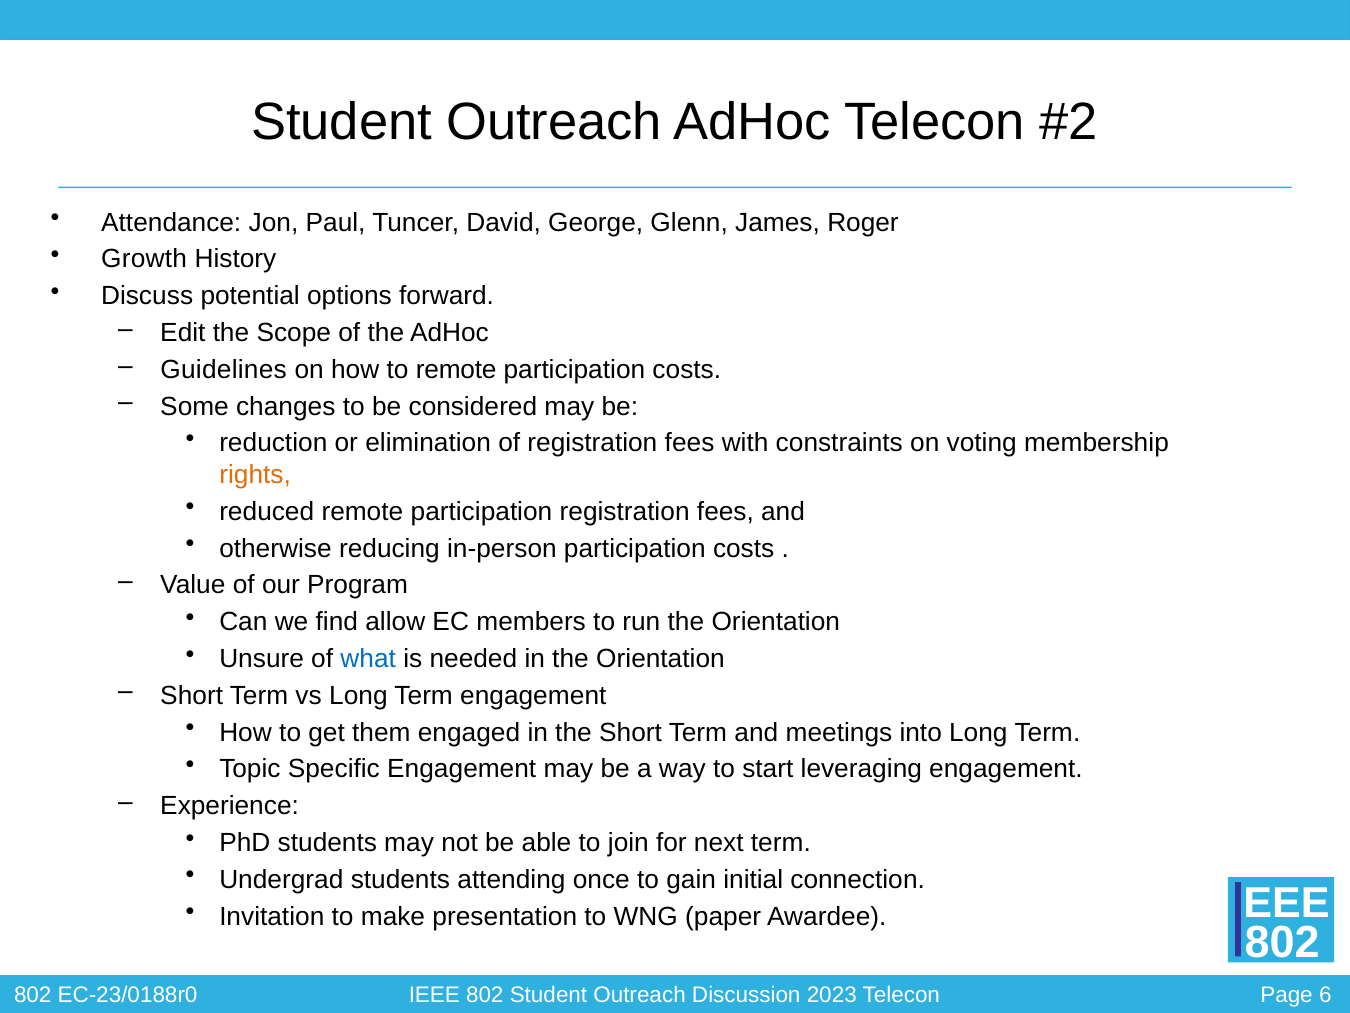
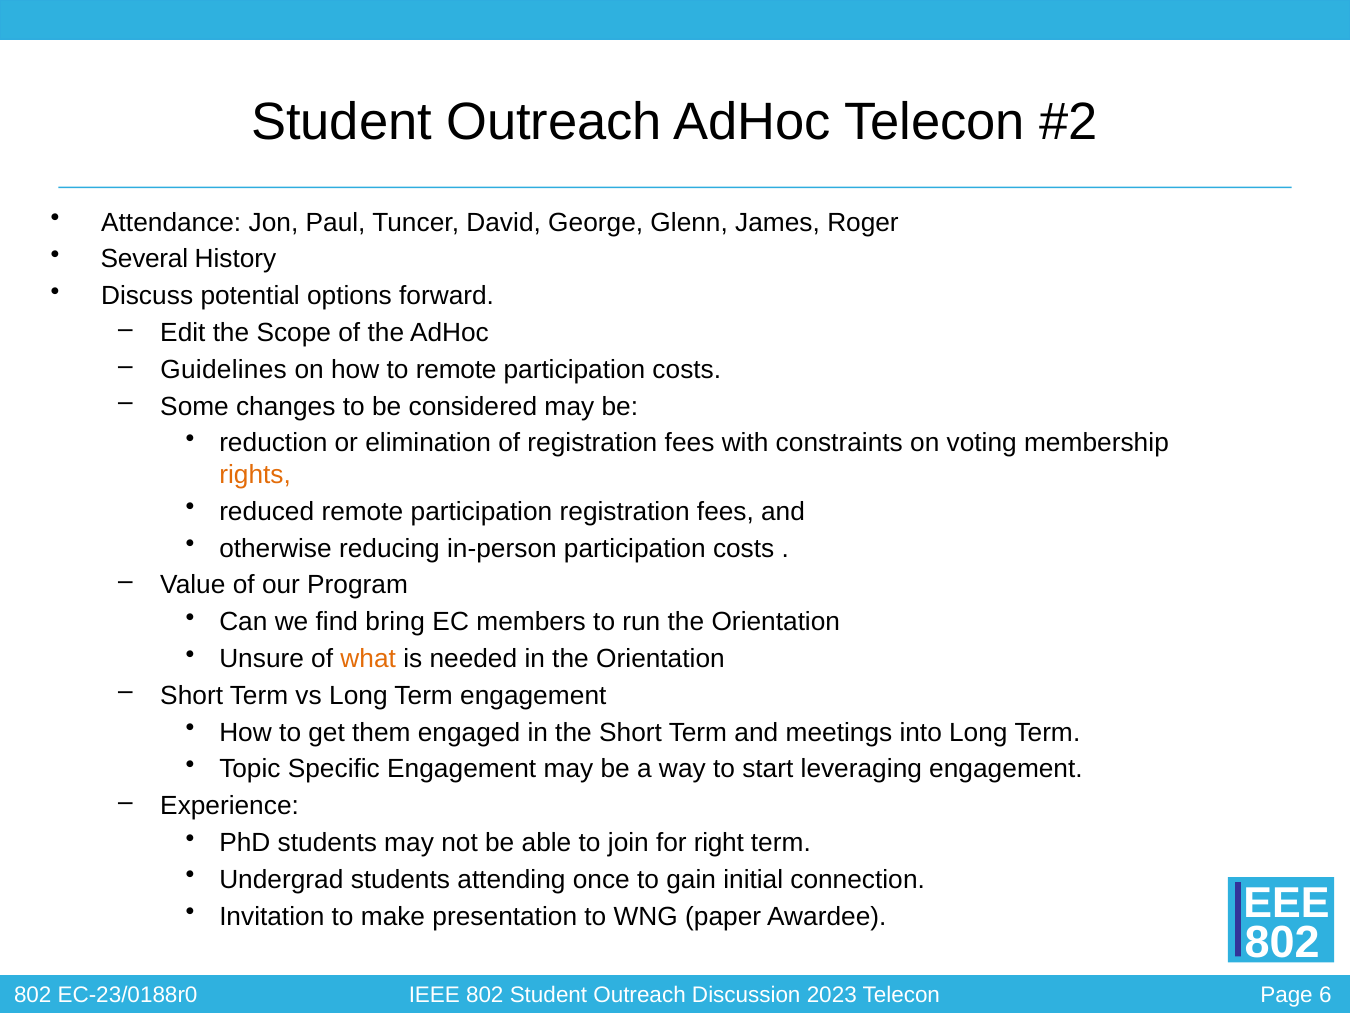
Growth: Growth -> Several (144, 259)
allow: allow -> bring (395, 622)
what colour: blue -> orange (368, 658)
next: next -> right (719, 842)
